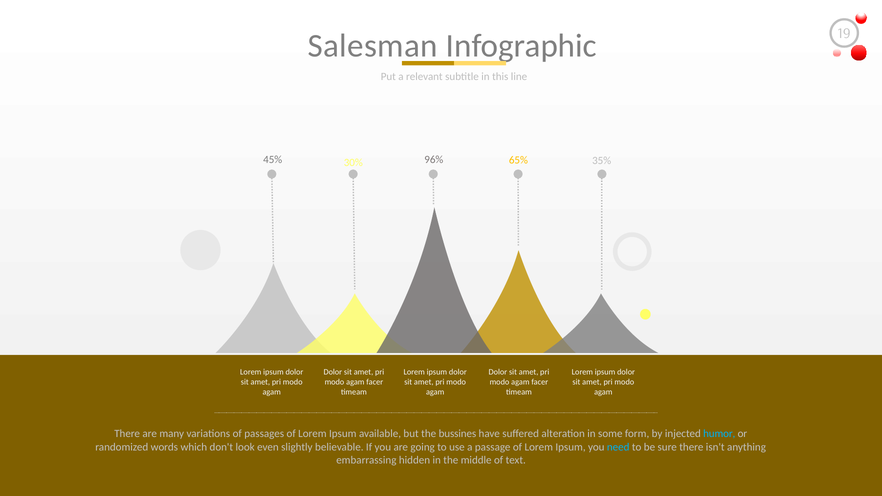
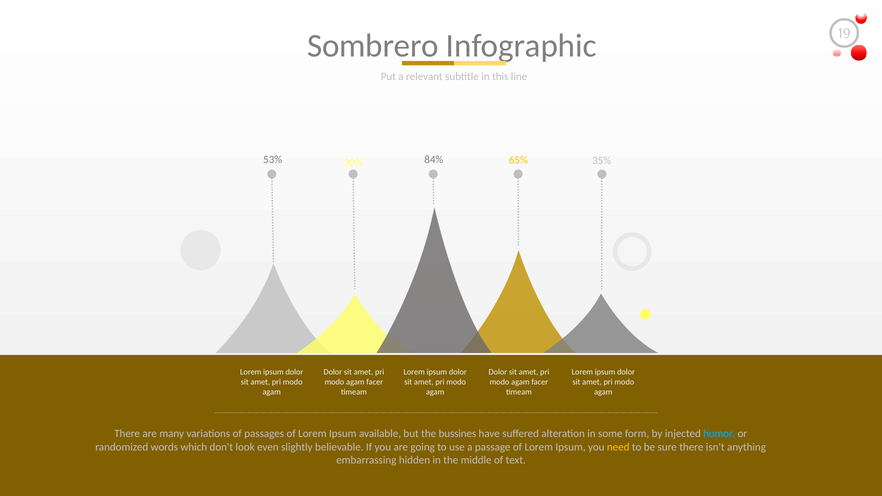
Salesman: Salesman -> Sombrero (373, 46)
96%: 96% -> 84% (434, 160)
45%: 45% -> 53% (273, 160)
need colour: light blue -> yellow (618, 447)
